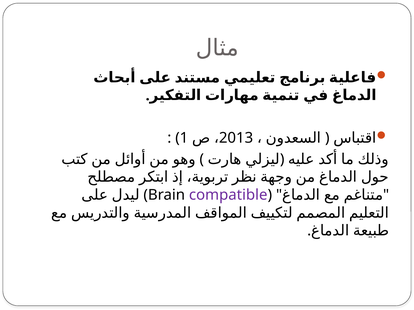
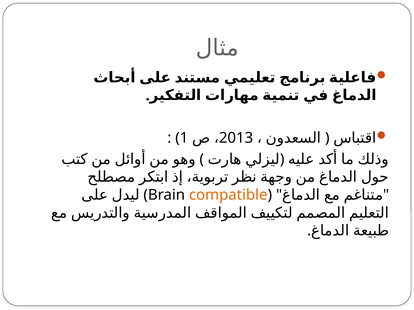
compatible colour: purple -> orange (228, 195)
